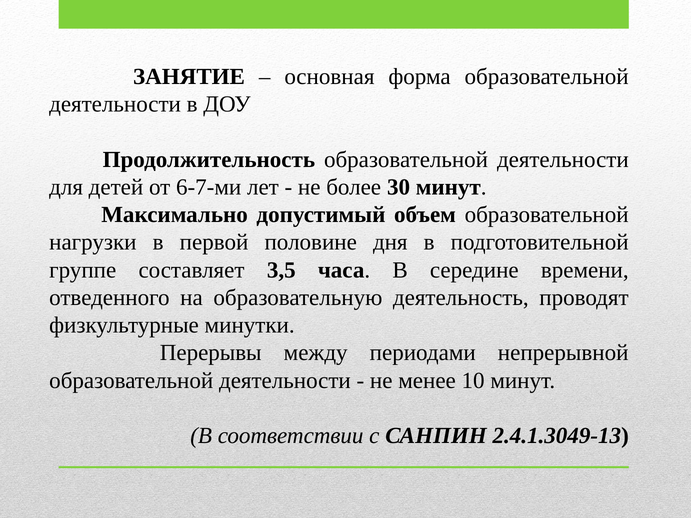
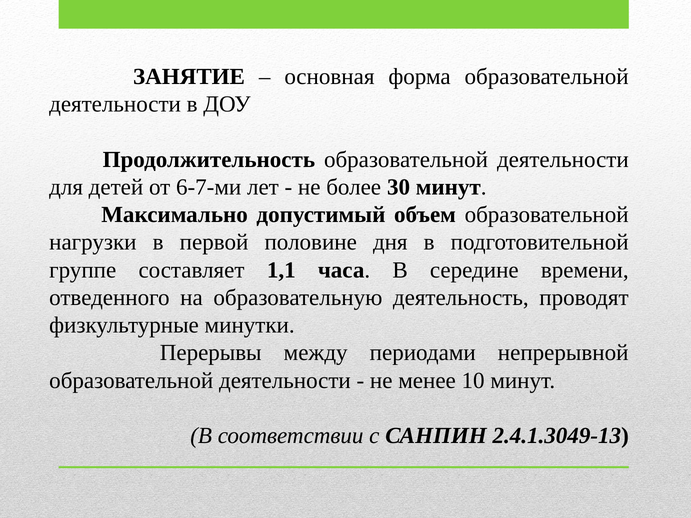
3,5: 3,5 -> 1,1 (281, 270)
